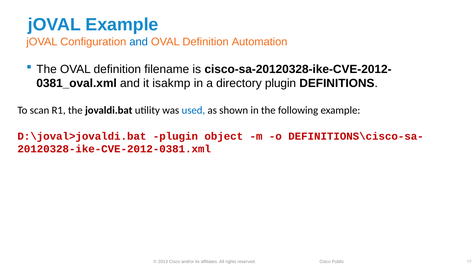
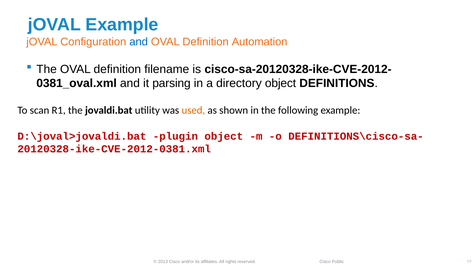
isakmp: isakmp -> parsing (171, 83)
directory plugin: plugin -> object (281, 83)
used colour: blue -> orange (193, 111)
